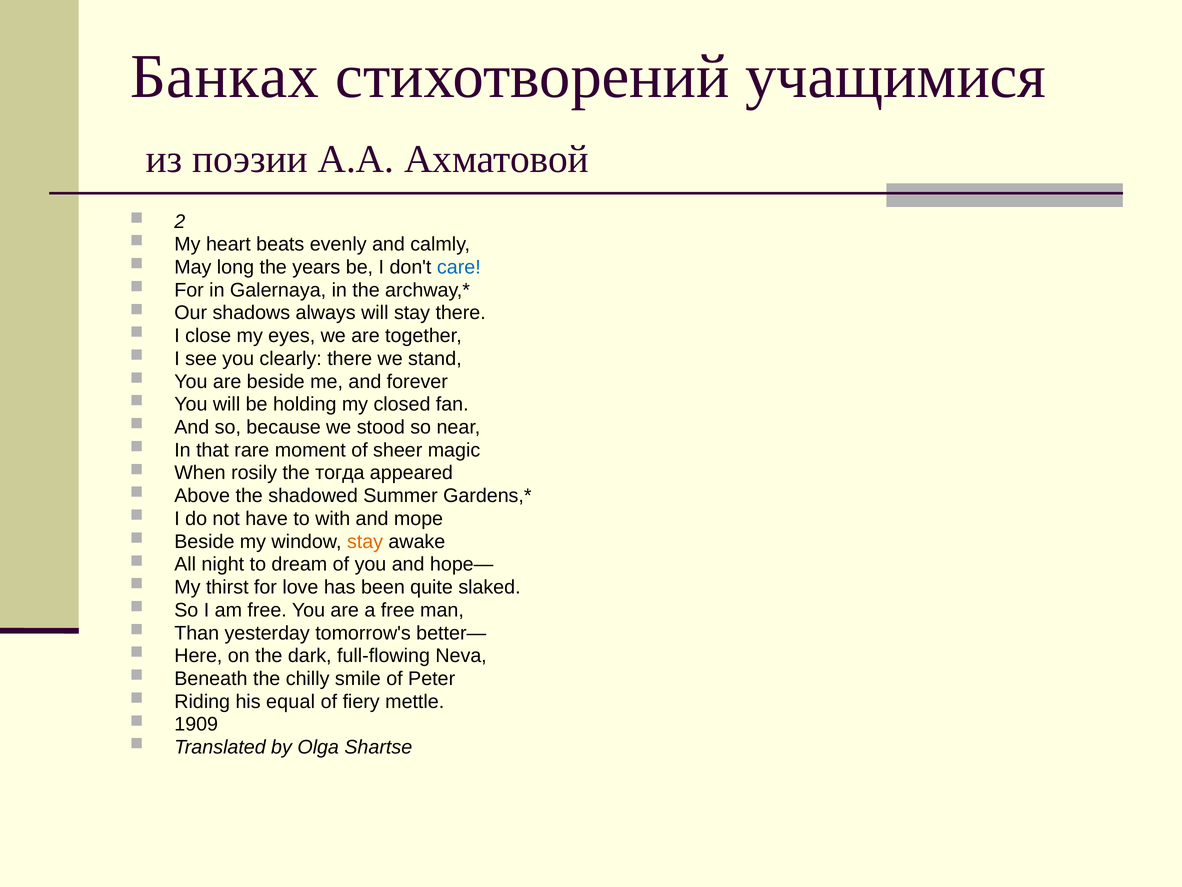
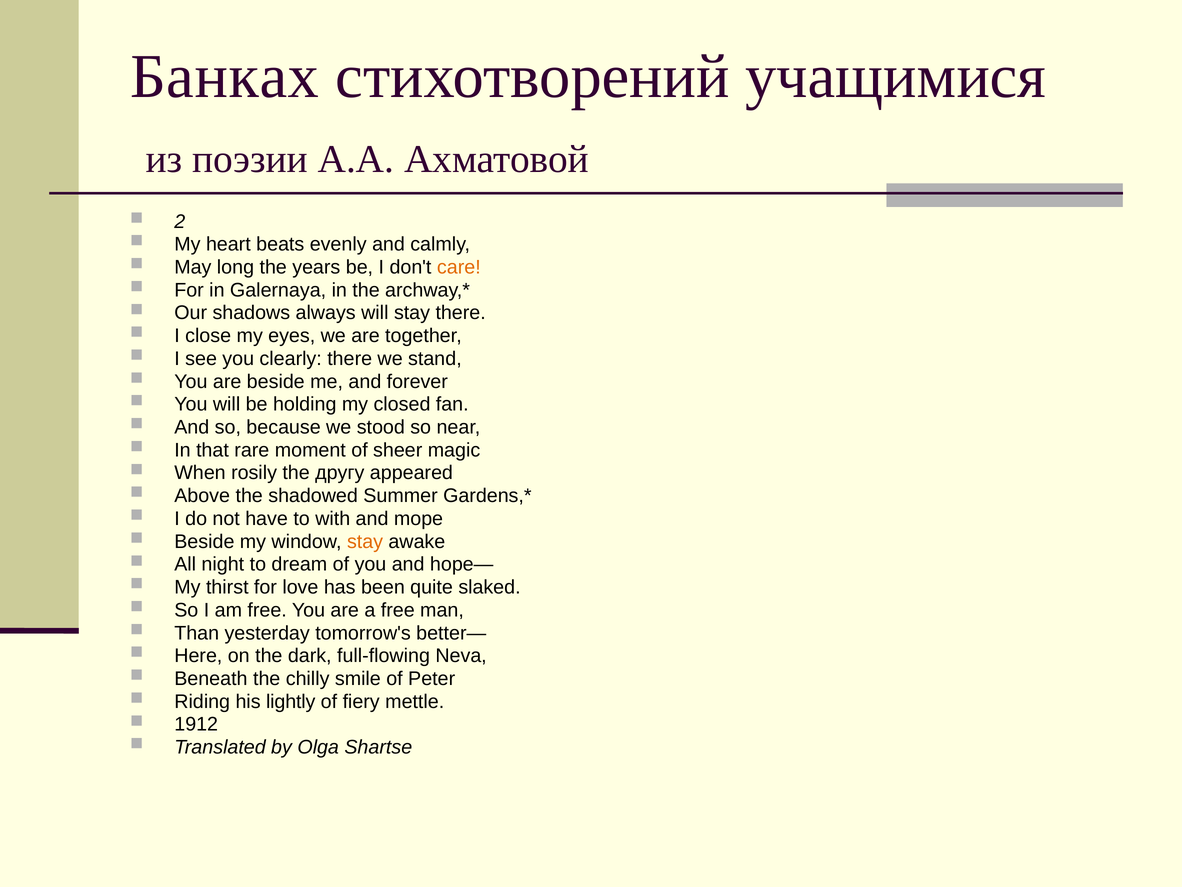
care colour: blue -> orange (459, 267)
тогда: тогда -> другу (340, 473)
equal: equal -> lightly (291, 701)
1909: 1909 -> 1912 (196, 724)
